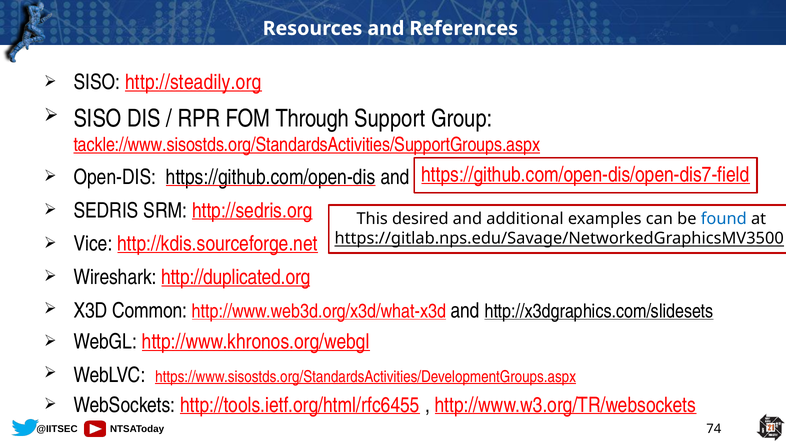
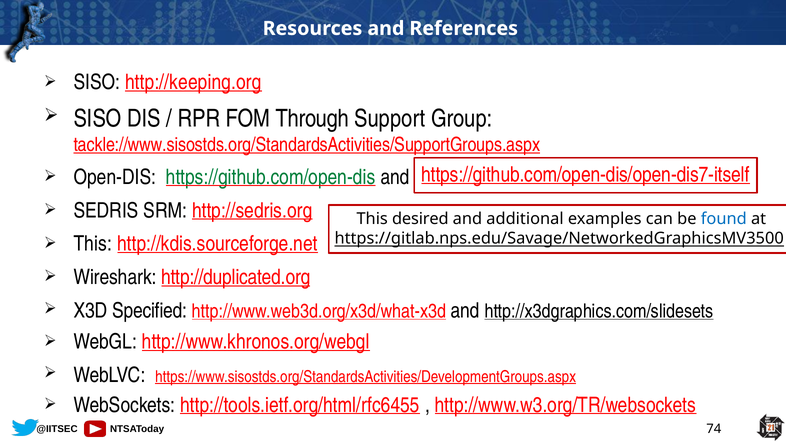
http://steadily.org: http://steadily.org -> http://keeping.org (193, 82)
https://github.com/open-dis/open-dis7-field: https://github.com/open-dis/open-dis7-field -> https://github.com/open-dis/open-dis7-itself (585, 175)
https://github.com/open-dis colour: black -> green (271, 177)
Vice: Vice -> This (93, 244)
Common: Common -> Specified (150, 311)
